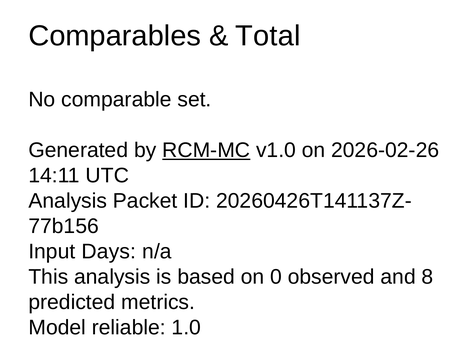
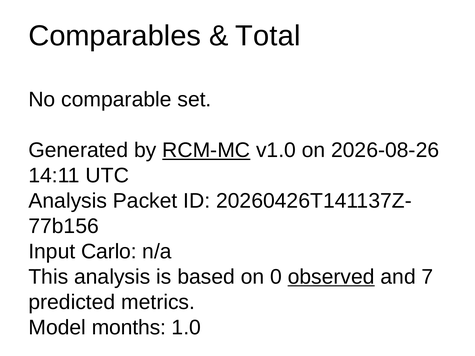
2026-02-26: 2026-02-26 -> 2026-08-26 (385, 150)
Days: Days -> Carlo (109, 252)
observed underline: none -> present (331, 277)
8: 8 -> 7 (428, 277)
reliable: reliable -> months (129, 328)
